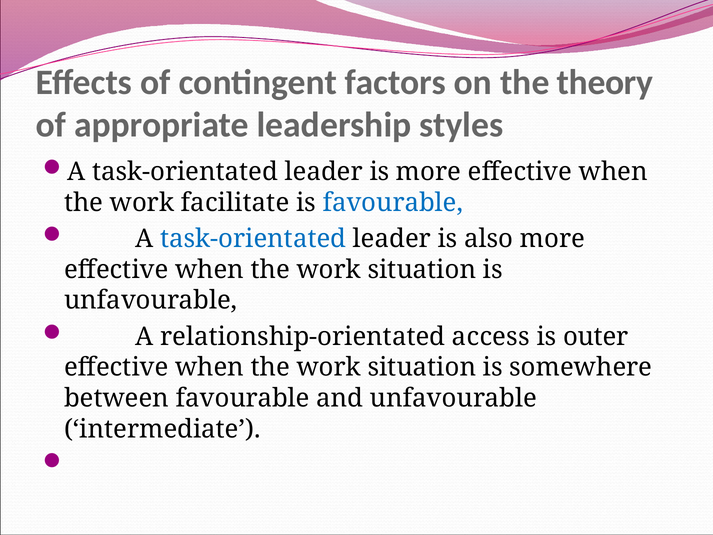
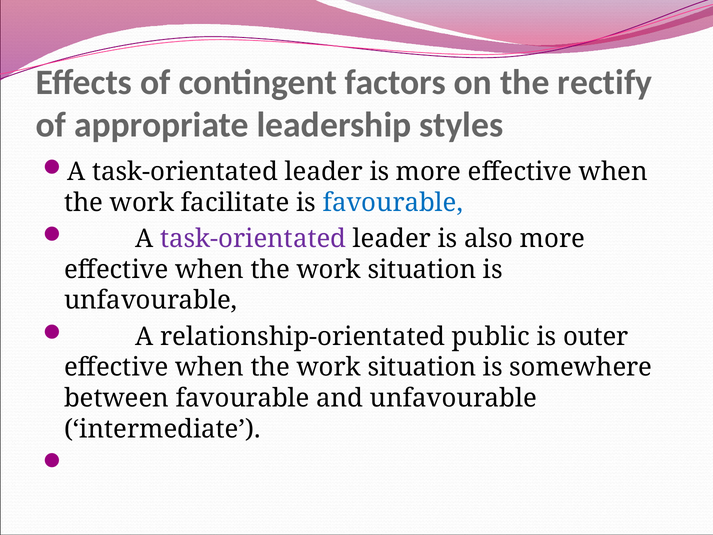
theory: theory -> rectify (605, 82)
task-orientated colour: blue -> purple (253, 239)
access: access -> public (491, 336)
